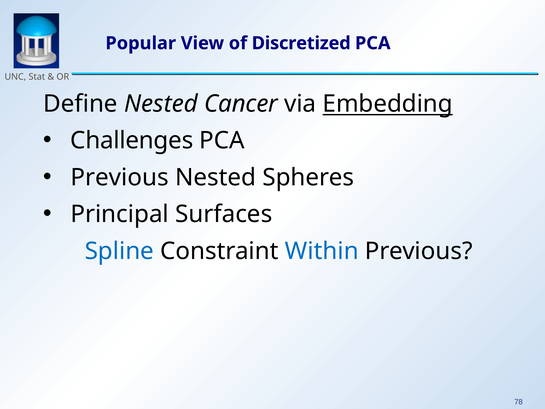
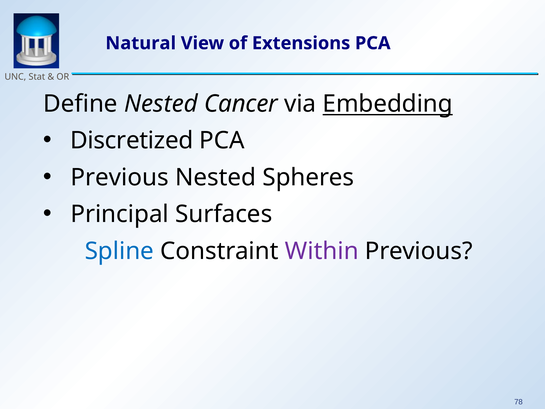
Popular: Popular -> Natural (141, 43)
Discretized: Discretized -> Extensions (301, 43)
Challenges: Challenges -> Discretized (132, 140)
Within colour: blue -> purple (322, 251)
